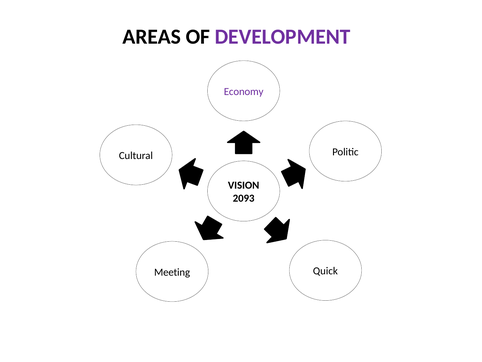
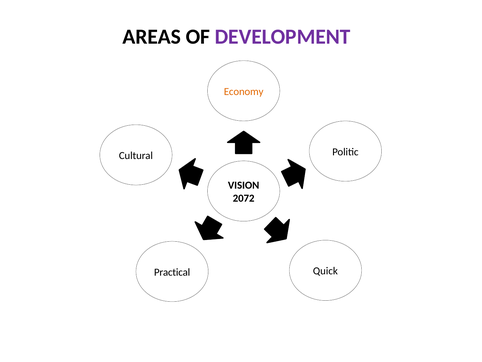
Economy colour: purple -> orange (244, 91)
2093: 2093 -> 2072 (244, 198)
Meeting: Meeting -> Practical (172, 272)
